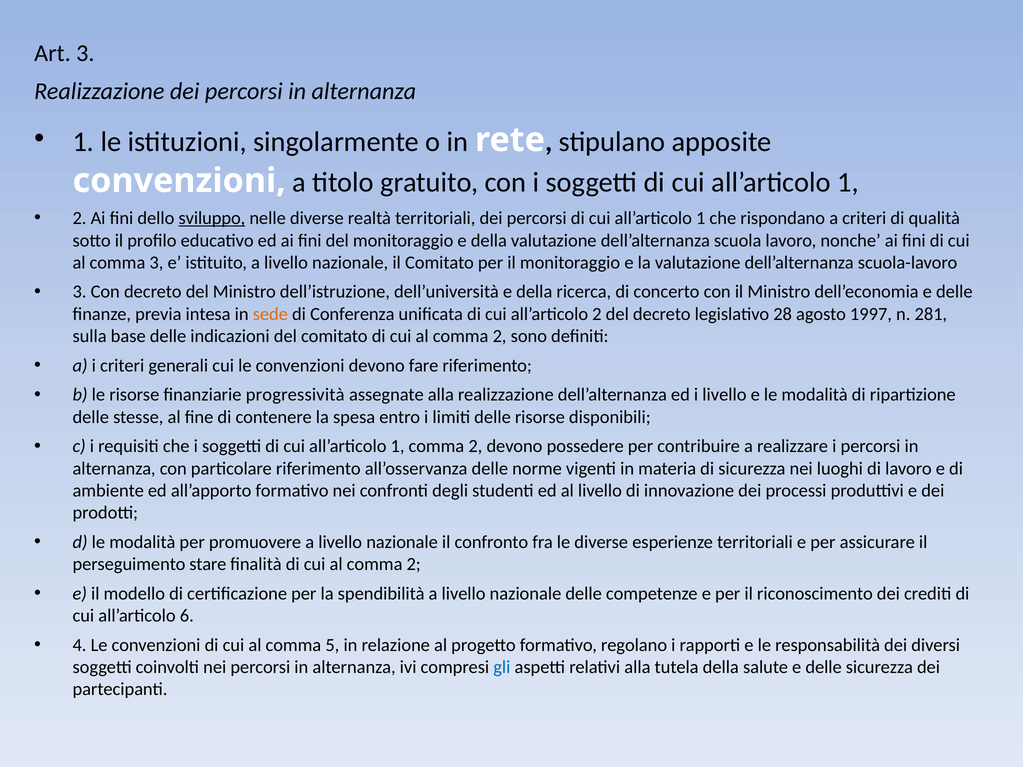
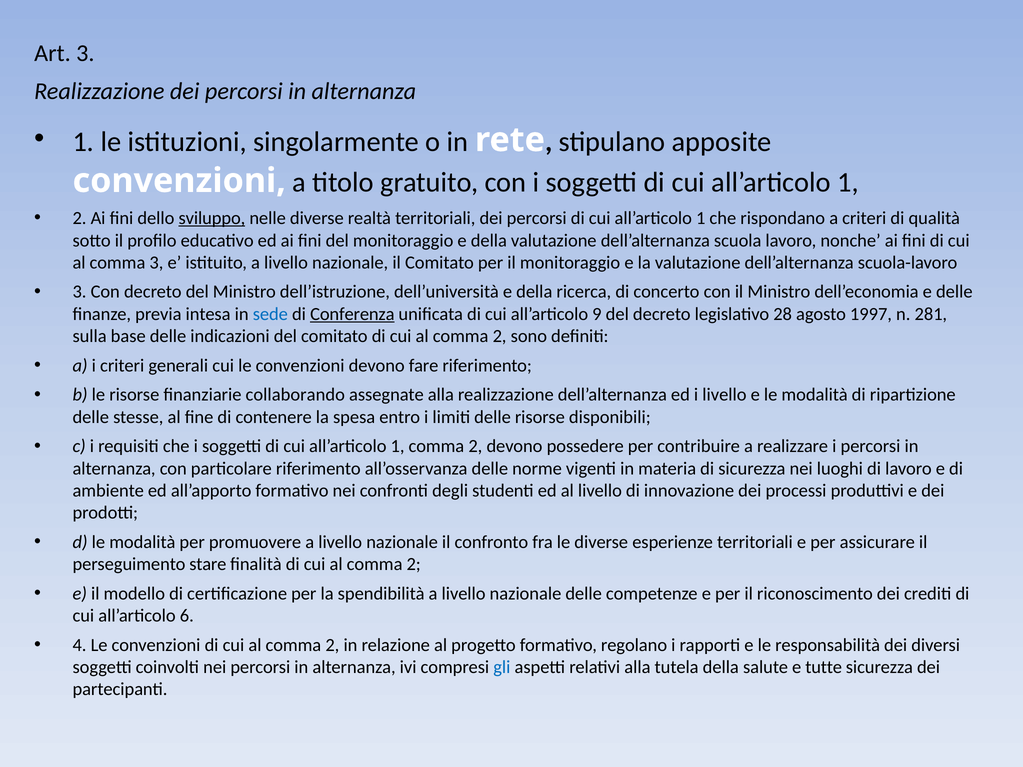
sede colour: orange -> blue (270, 314)
Conferenza underline: none -> present (352, 314)
all’articolo 2: 2 -> 9 (597, 314)
progressività: progressività -> collaborando (295, 395)
5: 5 -> 2 (332, 645)
salute e delle: delle -> tutte (824, 667)
